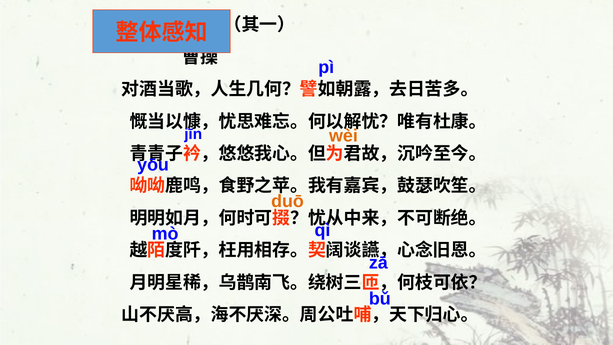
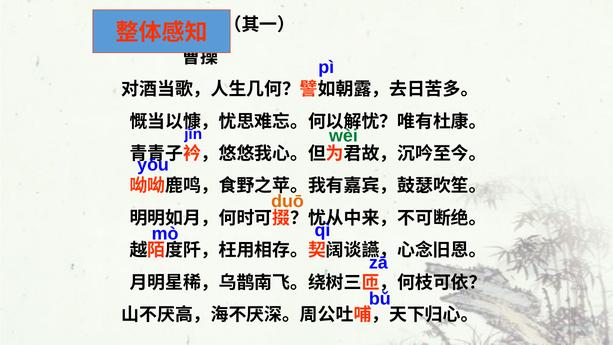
wèi colour: orange -> green (343, 136)
